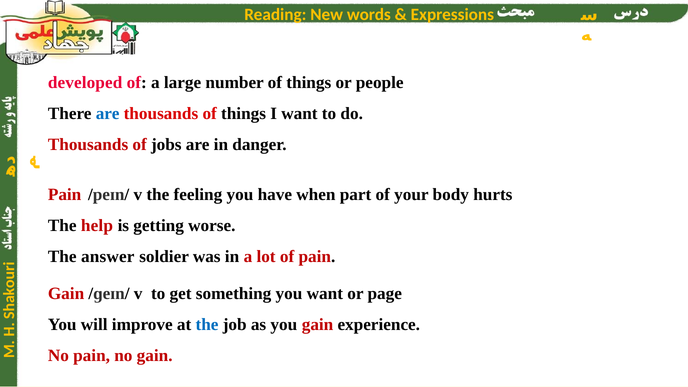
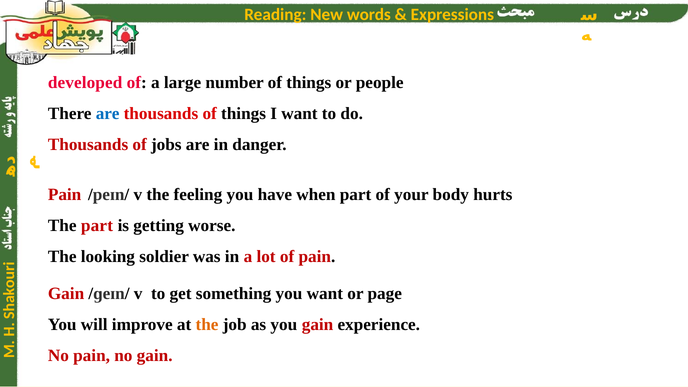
The help: help -> part (97, 226)
answer: answer -> looking (108, 257)
the colour: blue -> orange (207, 325)
